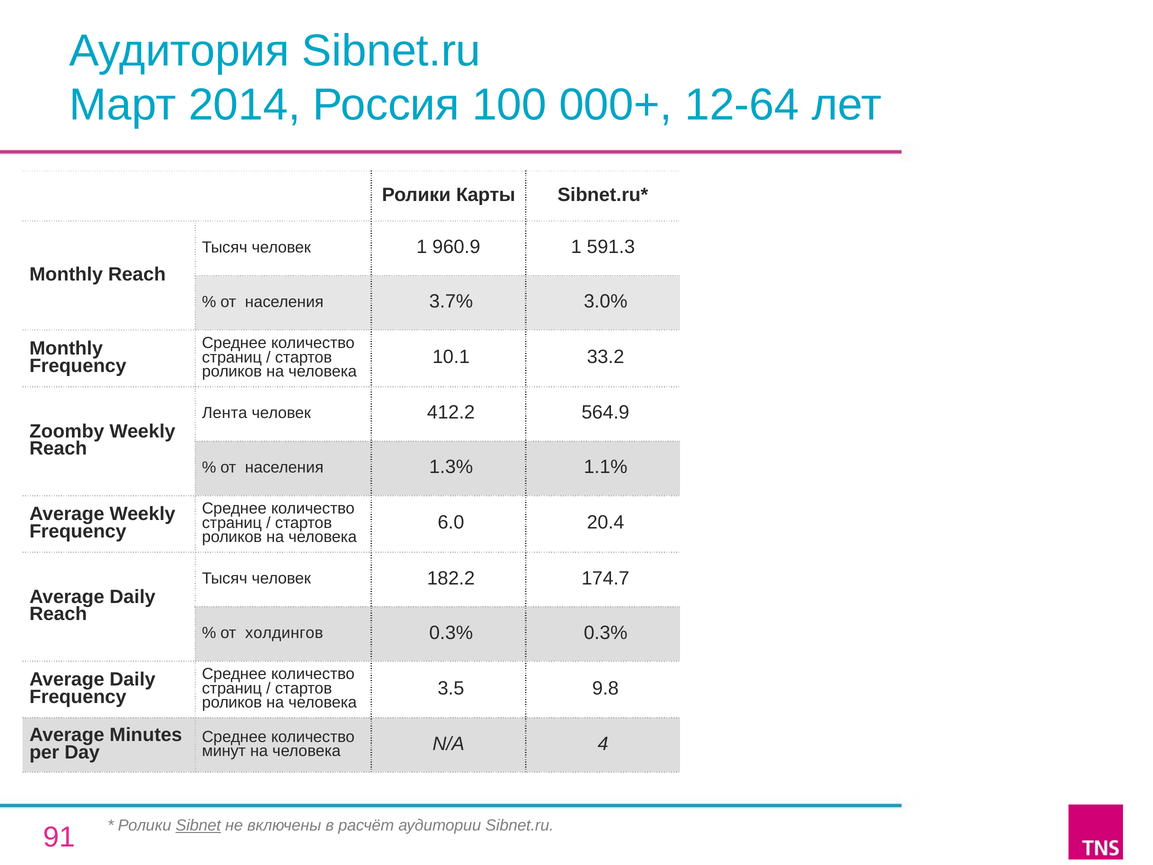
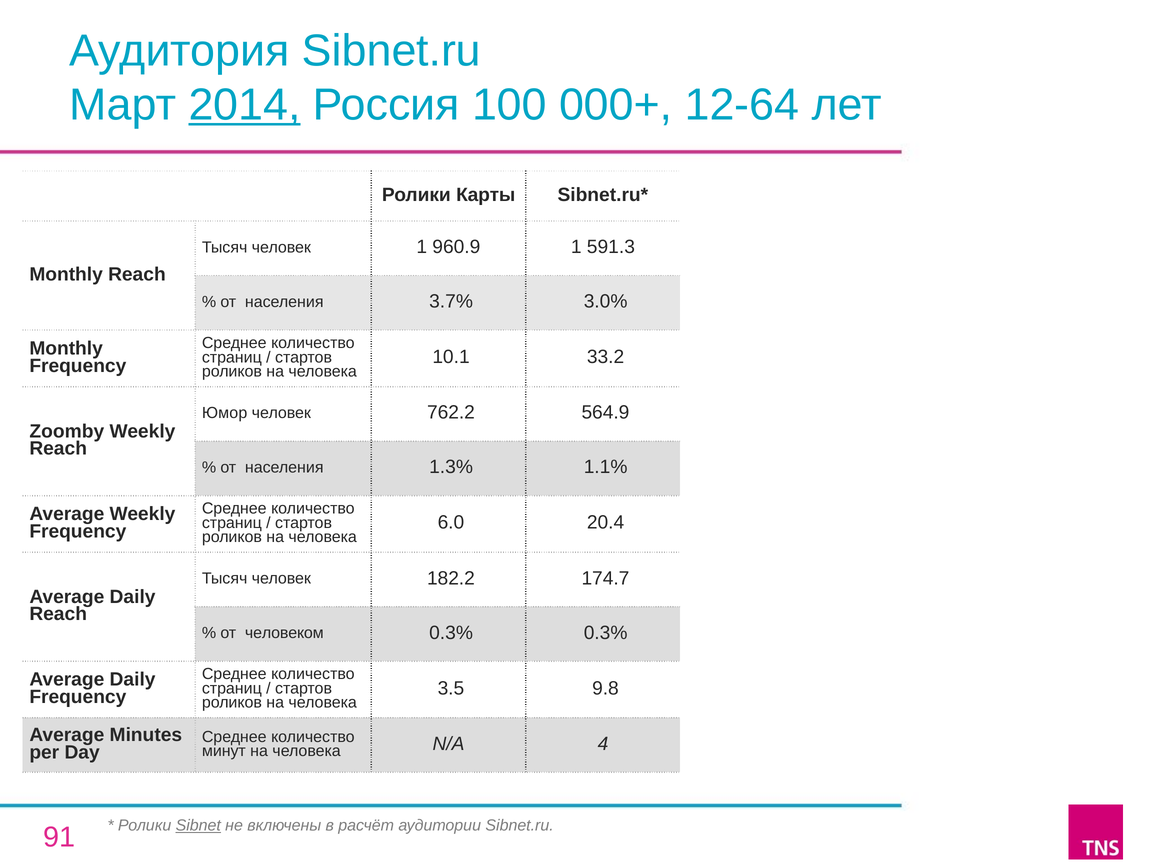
2014 underline: none -> present (245, 105)
Лента: Лента -> Юмор (225, 413)
412.2: 412.2 -> 762.2 (451, 413)
холдингов: холдингов -> человеком (284, 633)
